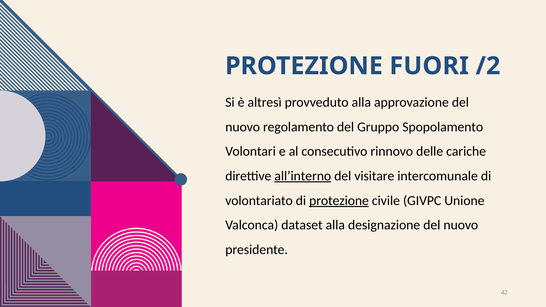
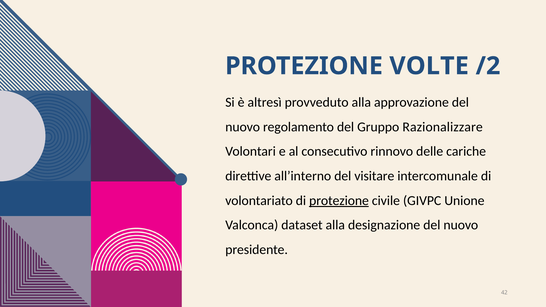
FUORI: FUORI -> VOLTE (429, 66)
Spopolamento: Spopolamento -> Razionalizzare (443, 127)
all’interno underline: present -> none (303, 176)
